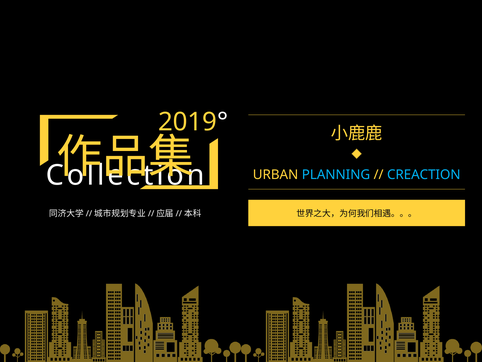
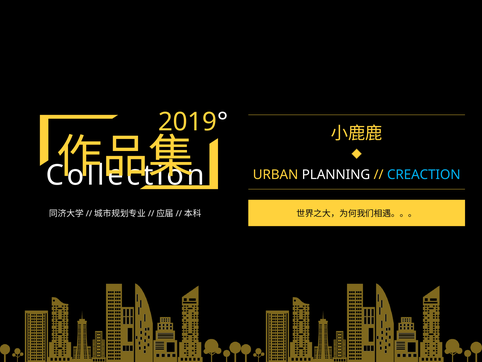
PLANNING colour: light blue -> white (336, 174)
